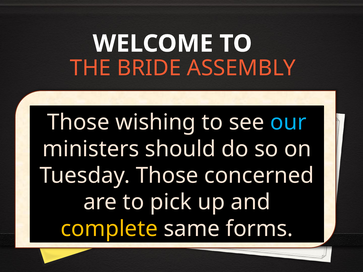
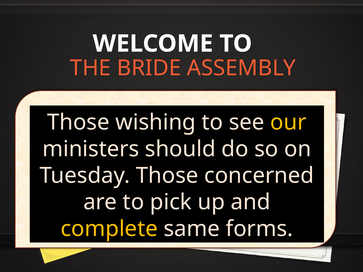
our colour: light blue -> yellow (288, 123)
